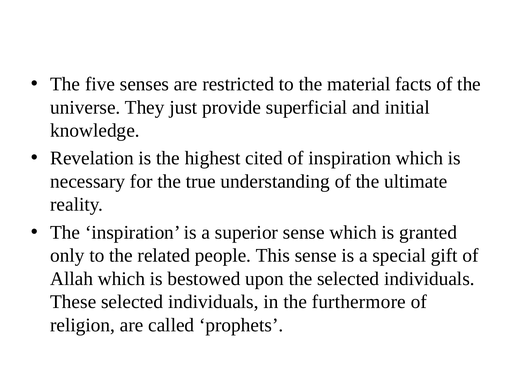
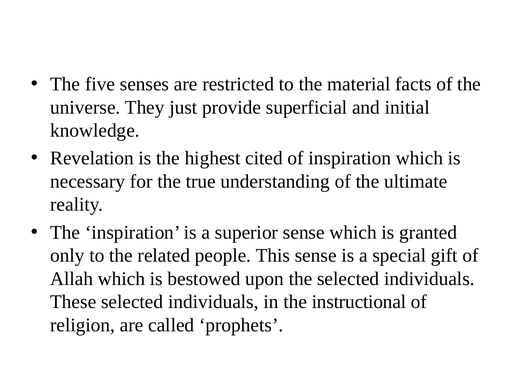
furthermore: furthermore -> instructional (359, 302)
